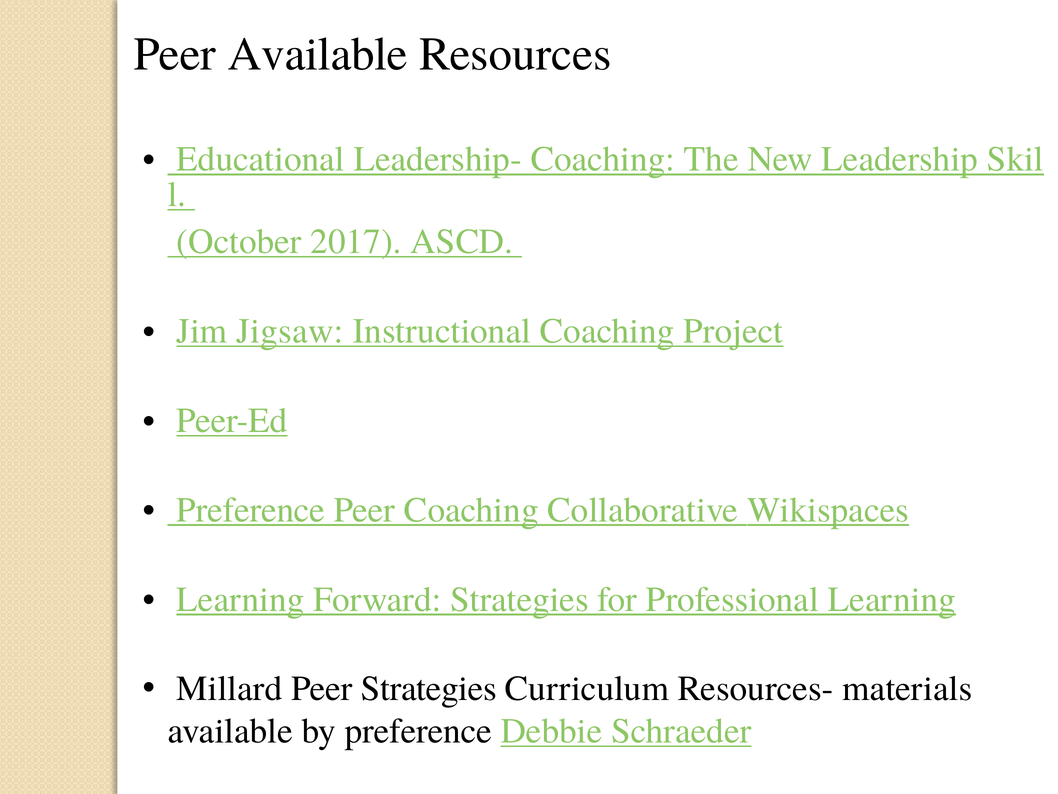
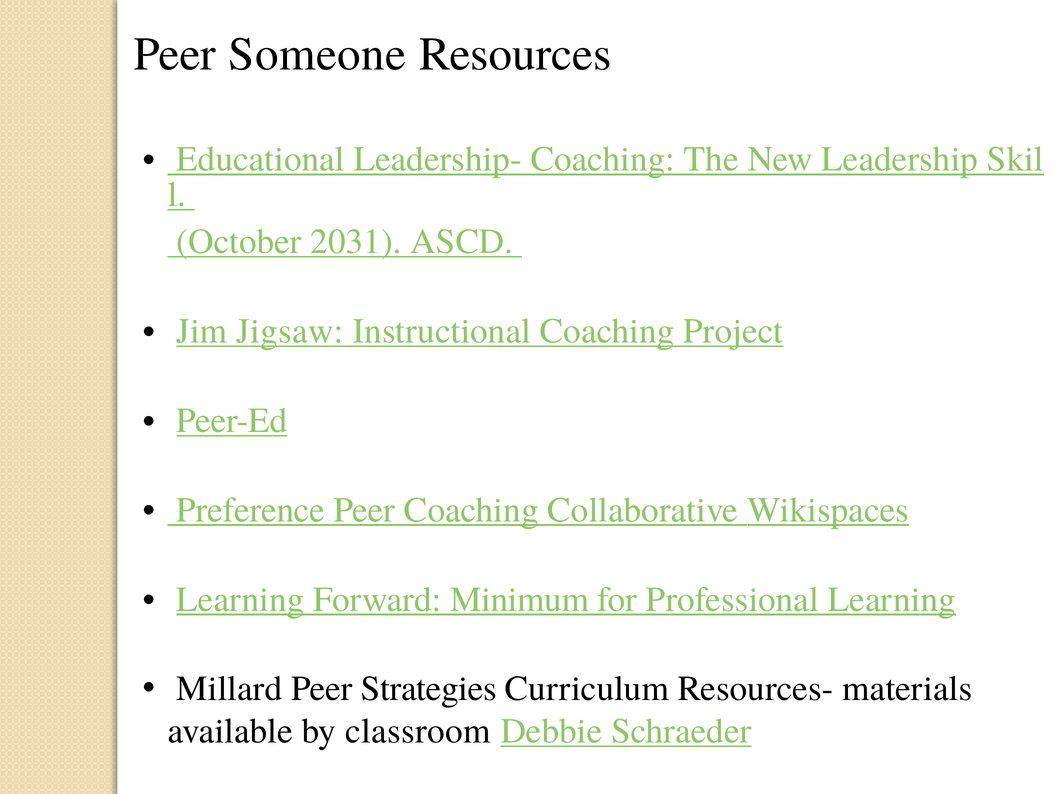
Peer Available: Available -> Someone (317, 54)
2017: 2017 -> 2031 (356, 241)
Forward Strategies: Strategies -> Minimum (520, 599)
by preference: preference -> classroom (418, 731)
